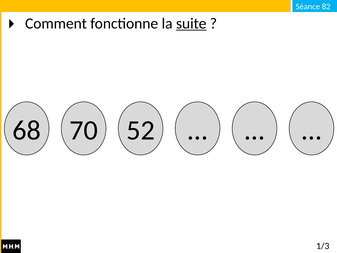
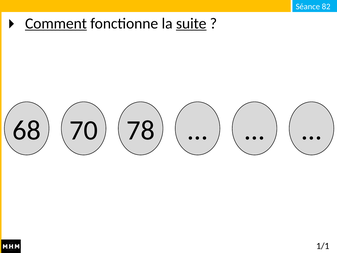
Comment underline: none -> present (56, 23)
52: 52 -> 78 (141, 130)
1/3: 1/3 -> 1/1 (323, 246)
